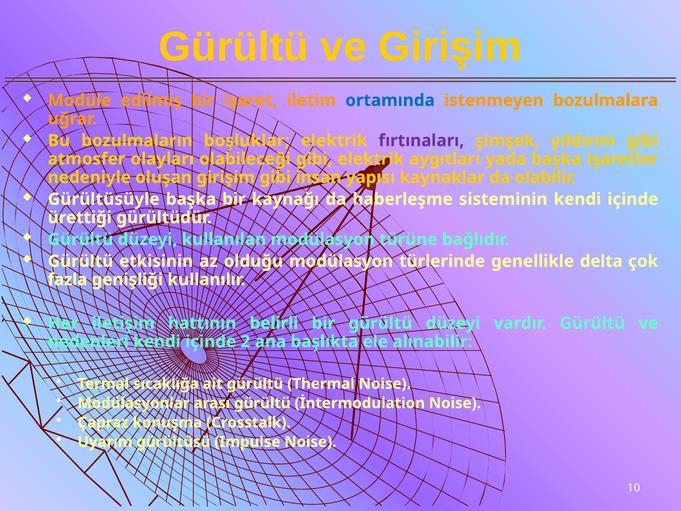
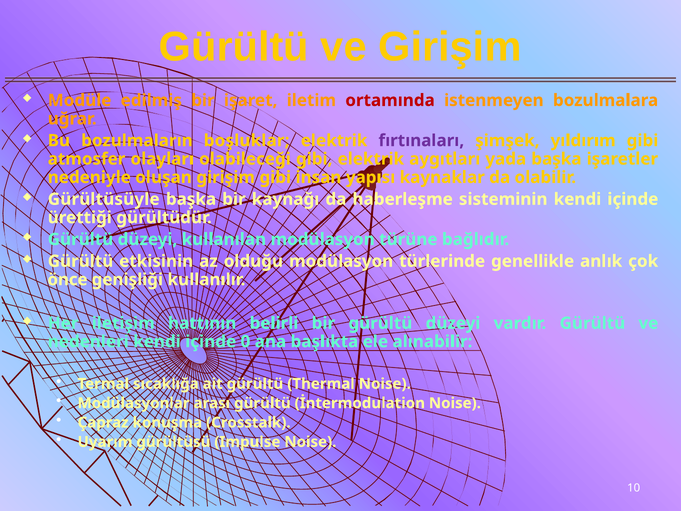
ortamında colour: blue -> red (390, 100)
delta: delta -> anlık (601, 261)
fazla: fazla -> önce (67, 279)
2: 2 -> 0 (245, 341)
